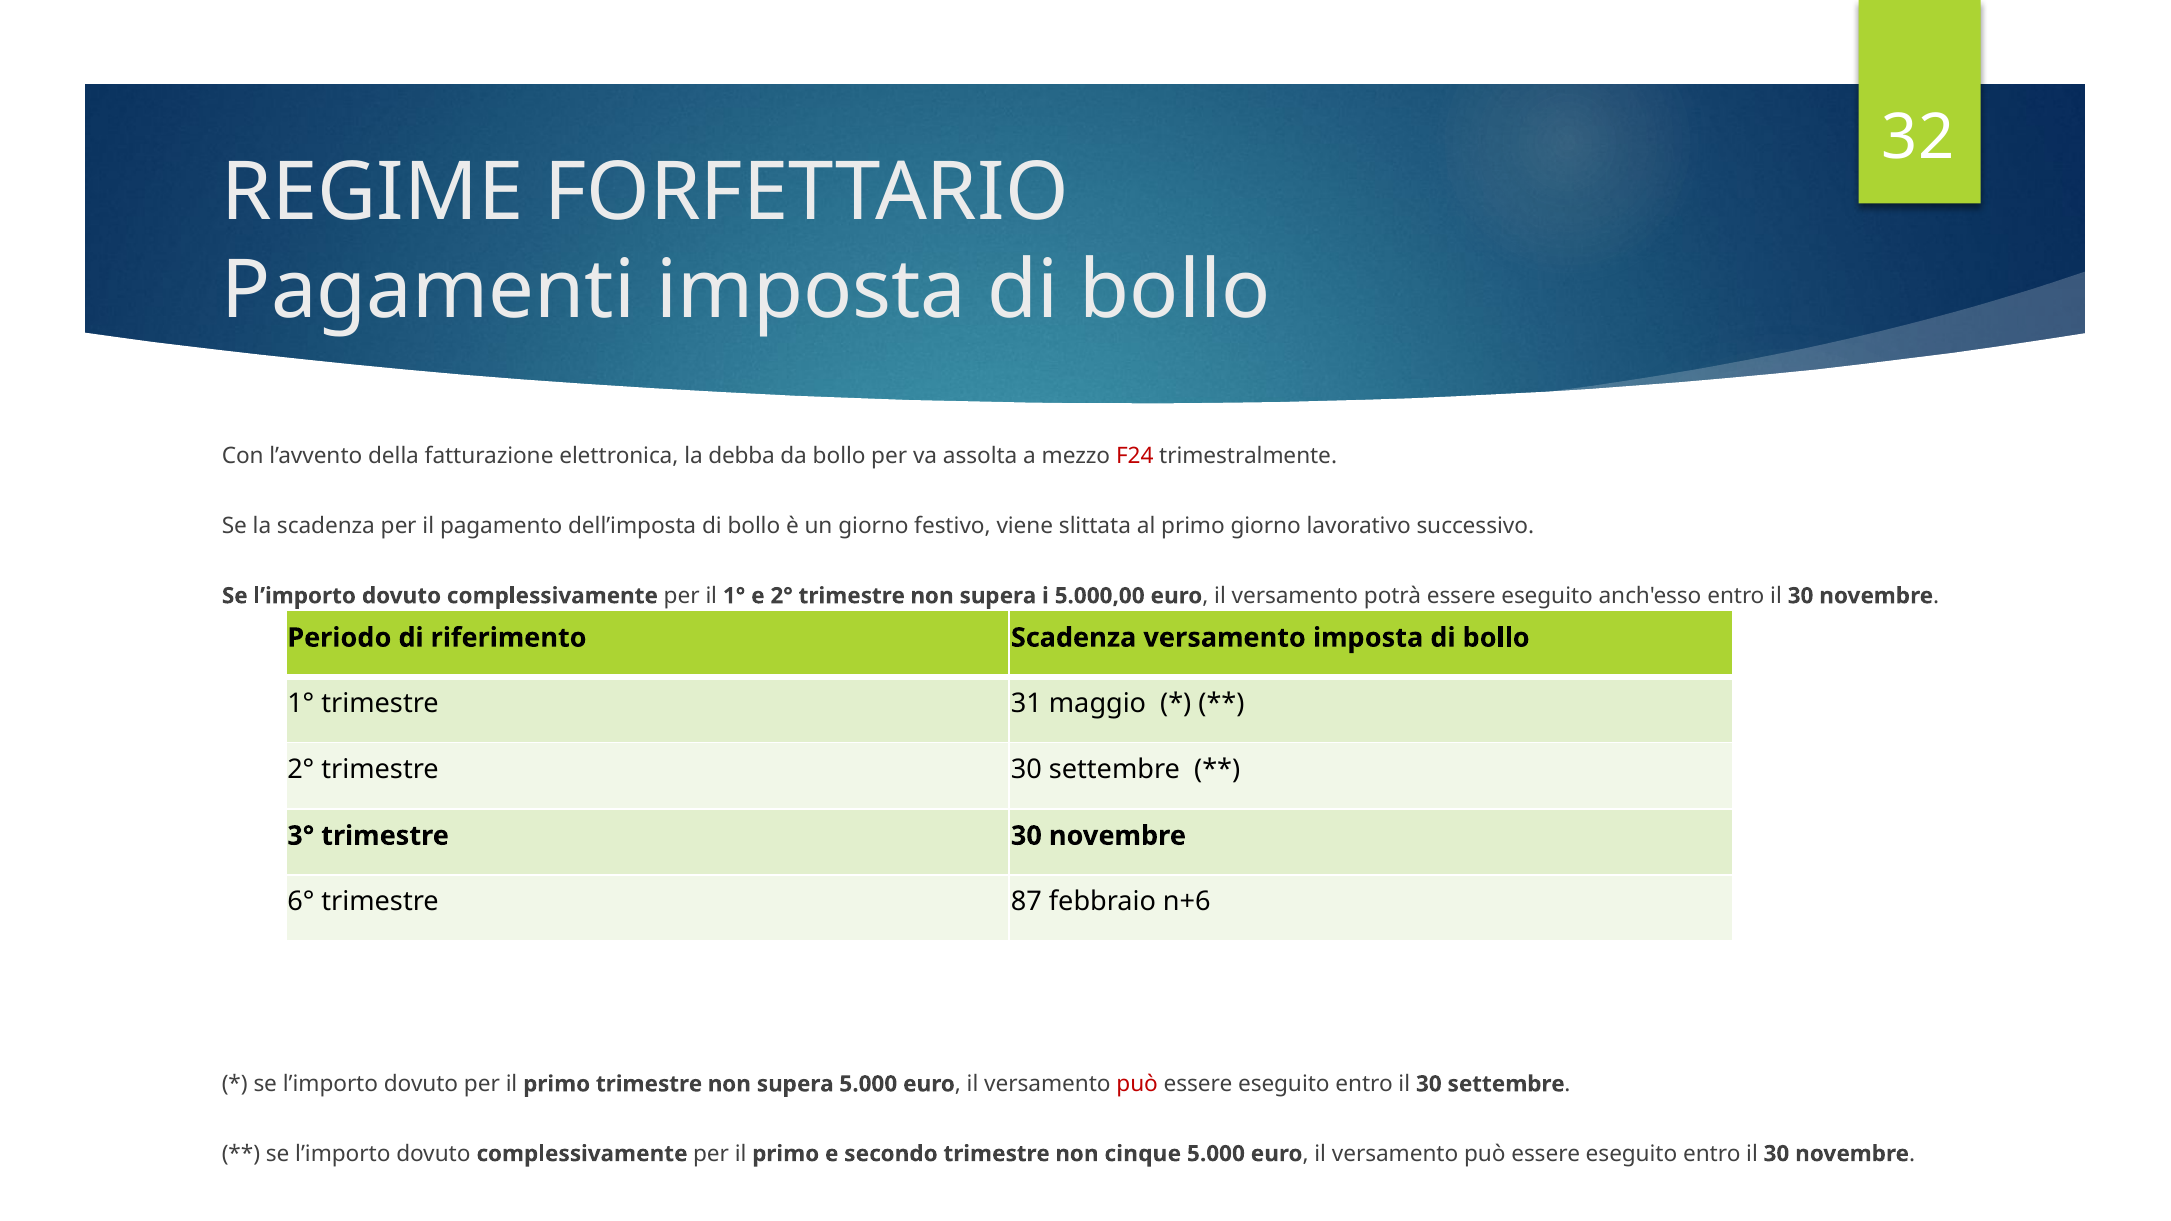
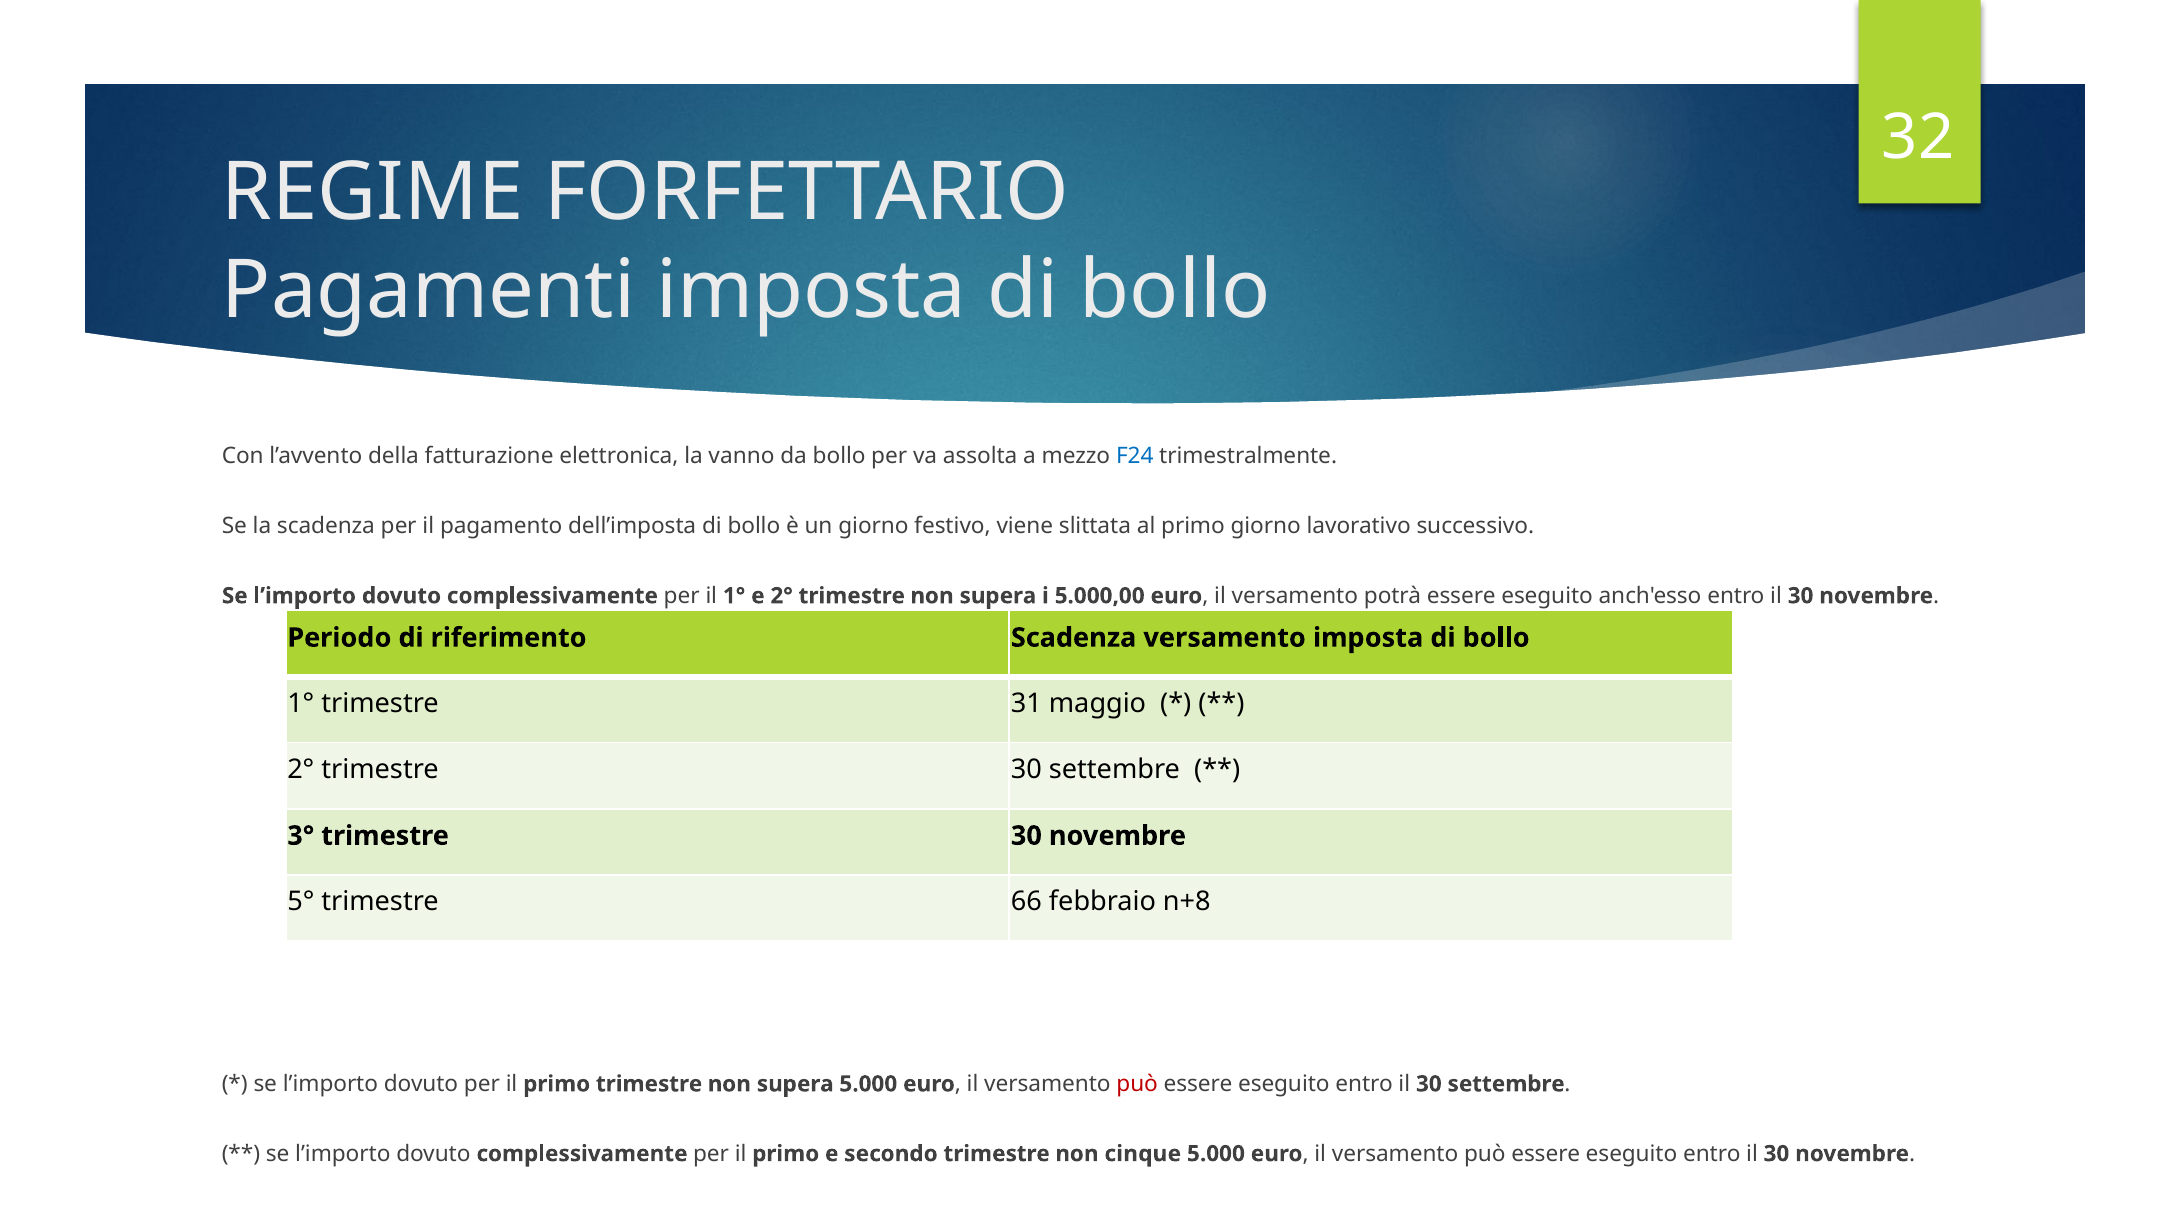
debba: debba -> vanno (742, 456)
F24 colour: red -> blue (1135, 456)
6°: 6° -> 5° (301, 902)
87: 87 -> 66 (1026, 902)
n+6: n+6 -> n+8 (1187, 902)
